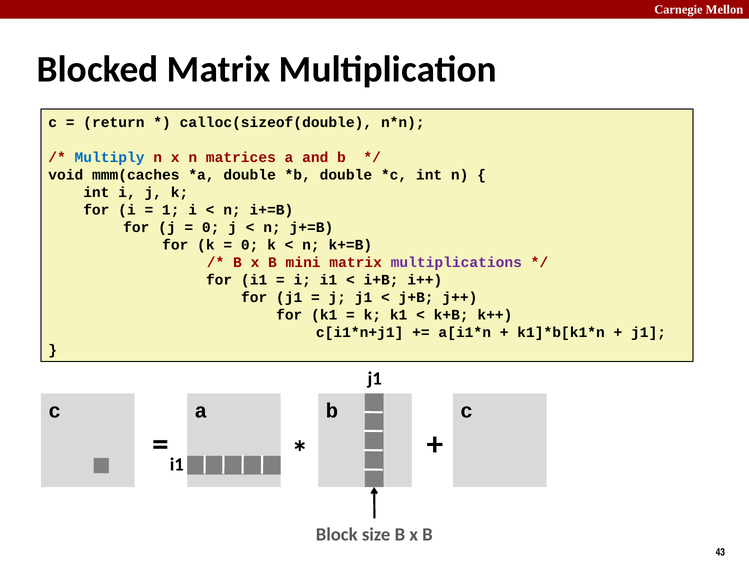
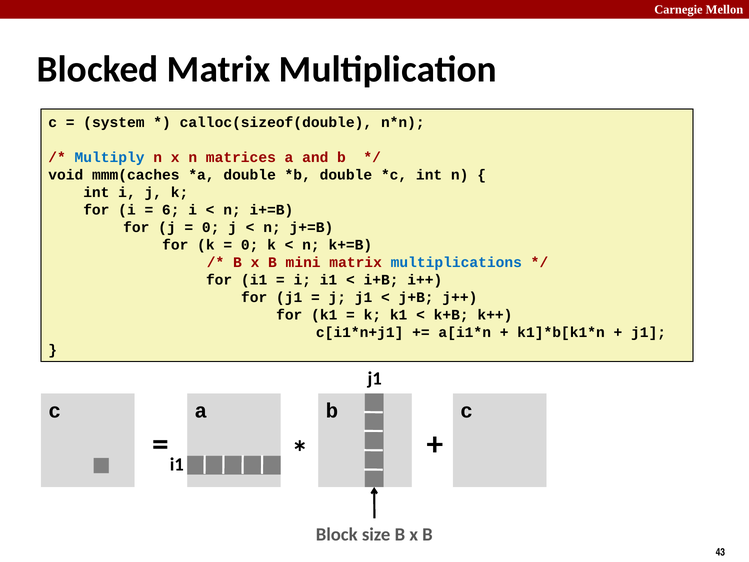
return: return -> system (114, 122)
1: 1 -> 6 (171, 210)
multiplications colour: purple -> blue (456, 262)
